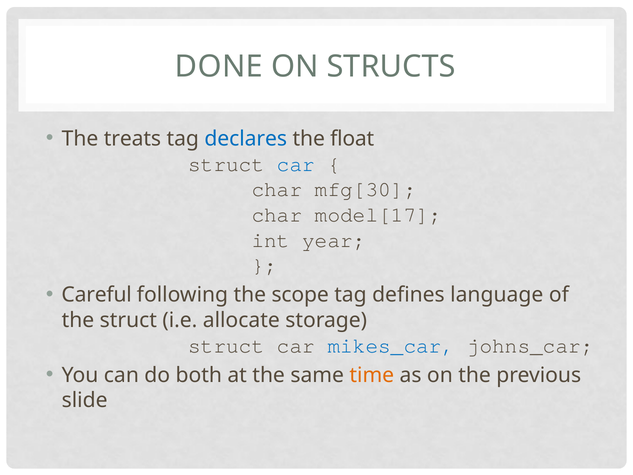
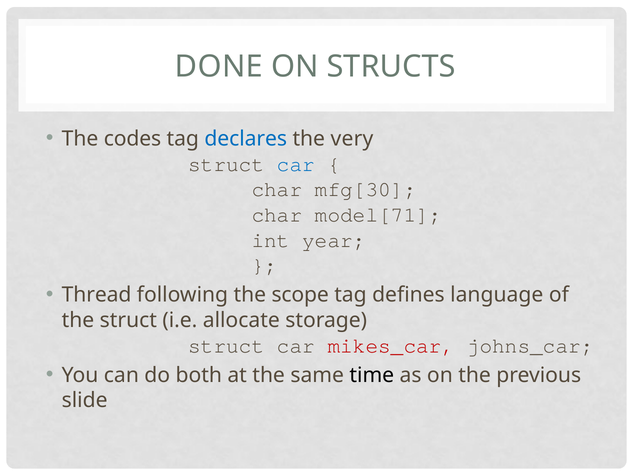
treats: treats -> codes (132, 139)
float: float -> very (352, 139)
model[17: model[17 -> model[71 (378, 215)
Careful: Careful -> Thread (97, 295)
mikes_car colour: blue -> red (391, 345)
time colour: orange -> black (372, 375)
